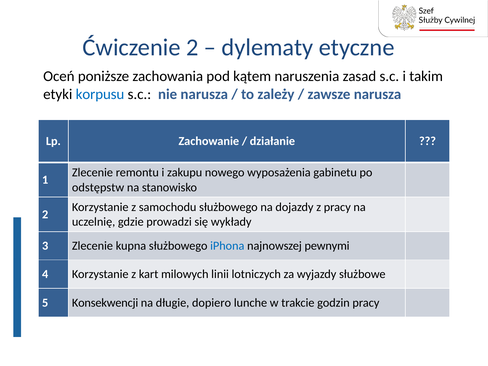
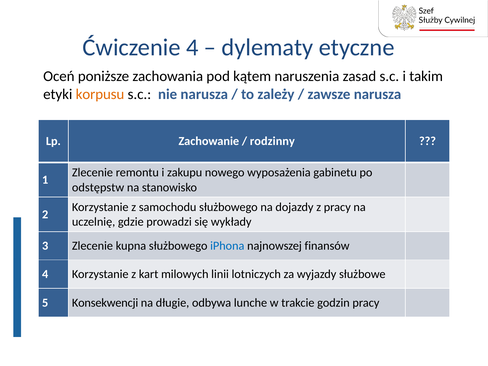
Ćwiczenie 2: 2 -> 4 (192, 48)
korpusu colour: blue -> orange (100, 94)
działanie: działanie -> rodzinny (272, 141)
pewnymi: pewnymi -> finansów (327, 246)
dopiero: dopiero -> odbywa (212, 303)
